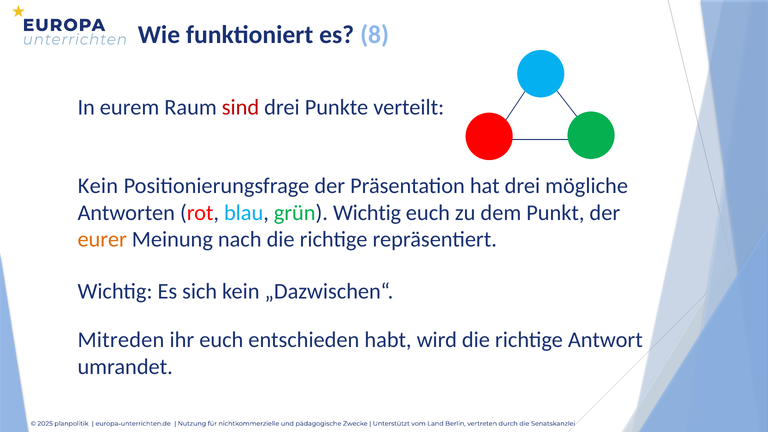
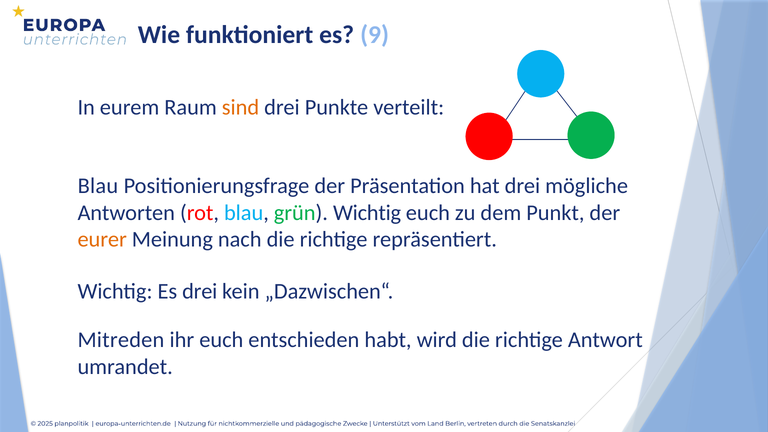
8: 8 -> 9 (375, 35)
sind colour: red -> orange (241, 107)
Kein: Kein -> Blau (98, 186)
Es sich: sich -> drei (200, 291)
